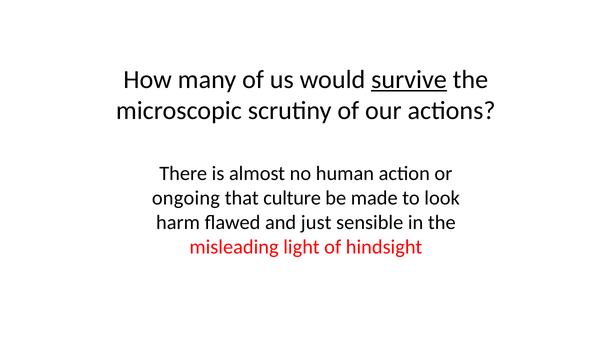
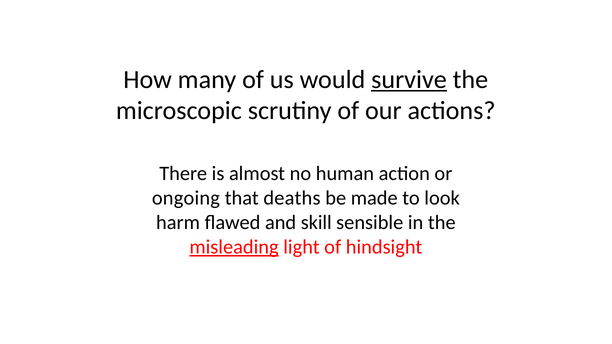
culture: culture -> deaths (292, 198)
just: just -> skill (316, 223)
misleading underline: none -> present (234, 247)
